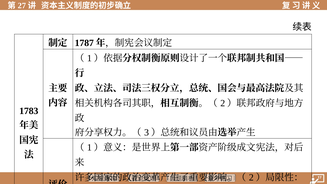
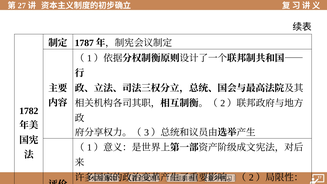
1783: 1783 -> 1782 (29, 111)
